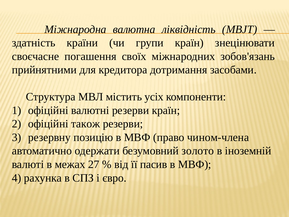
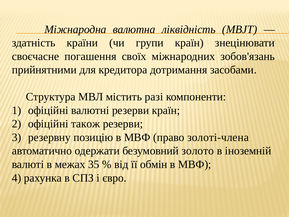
усіх: усіх -> разі (154, 97)
чином-члена: чином-члена -> золоті-члена (218, 137)
27: 27 -> 35 (94, 164)
пасив: пасив -> обмін (154, 164)
